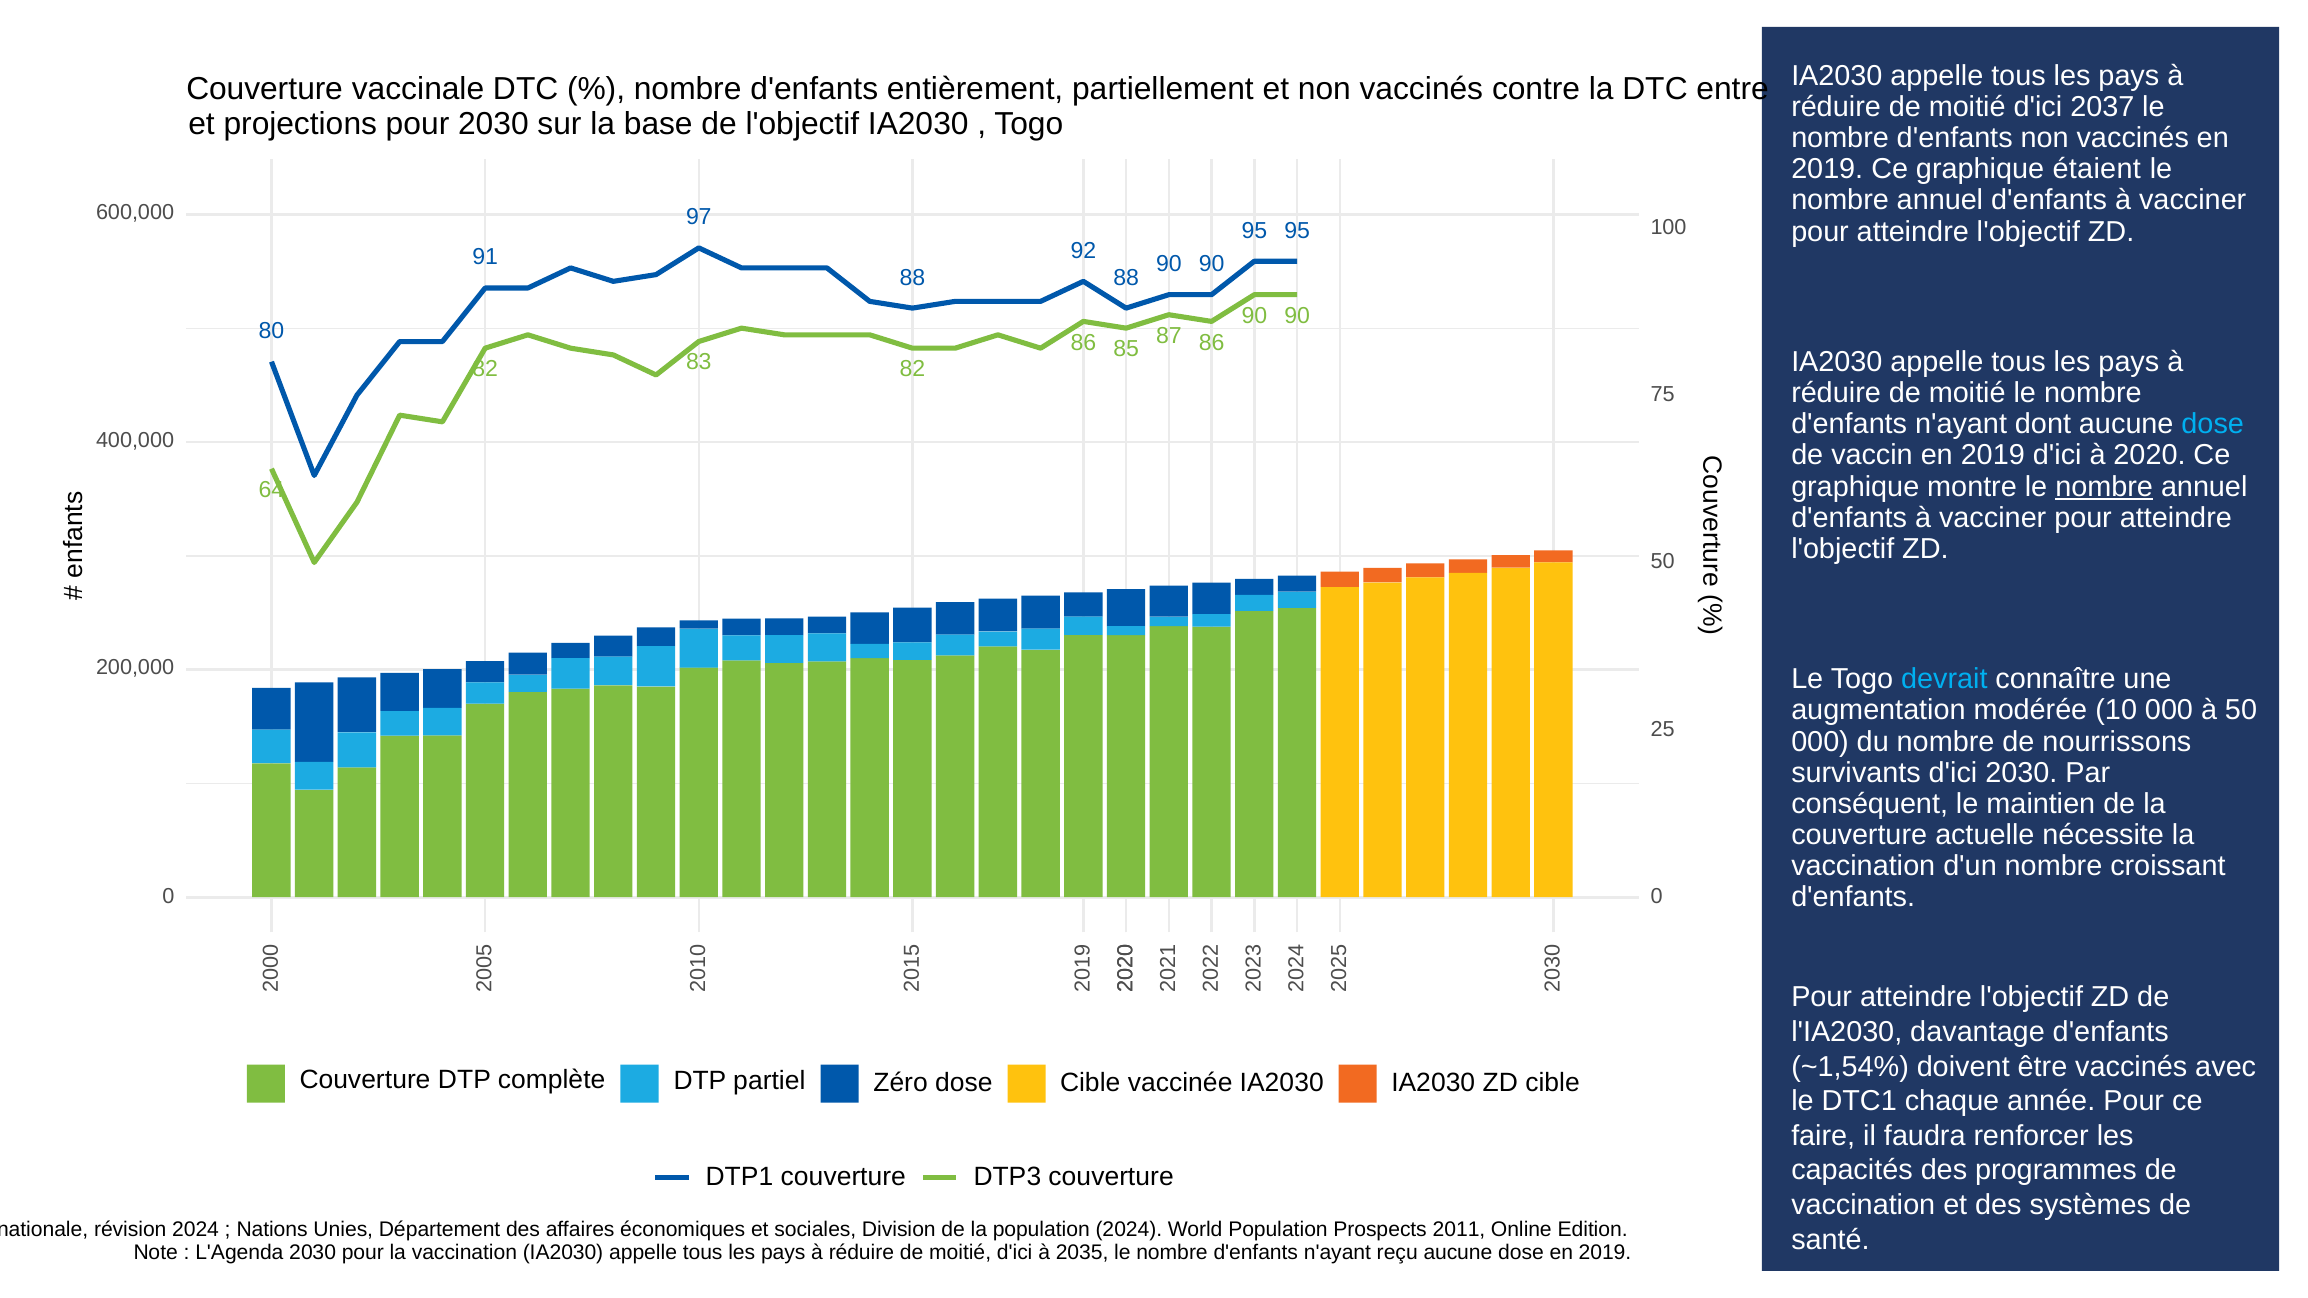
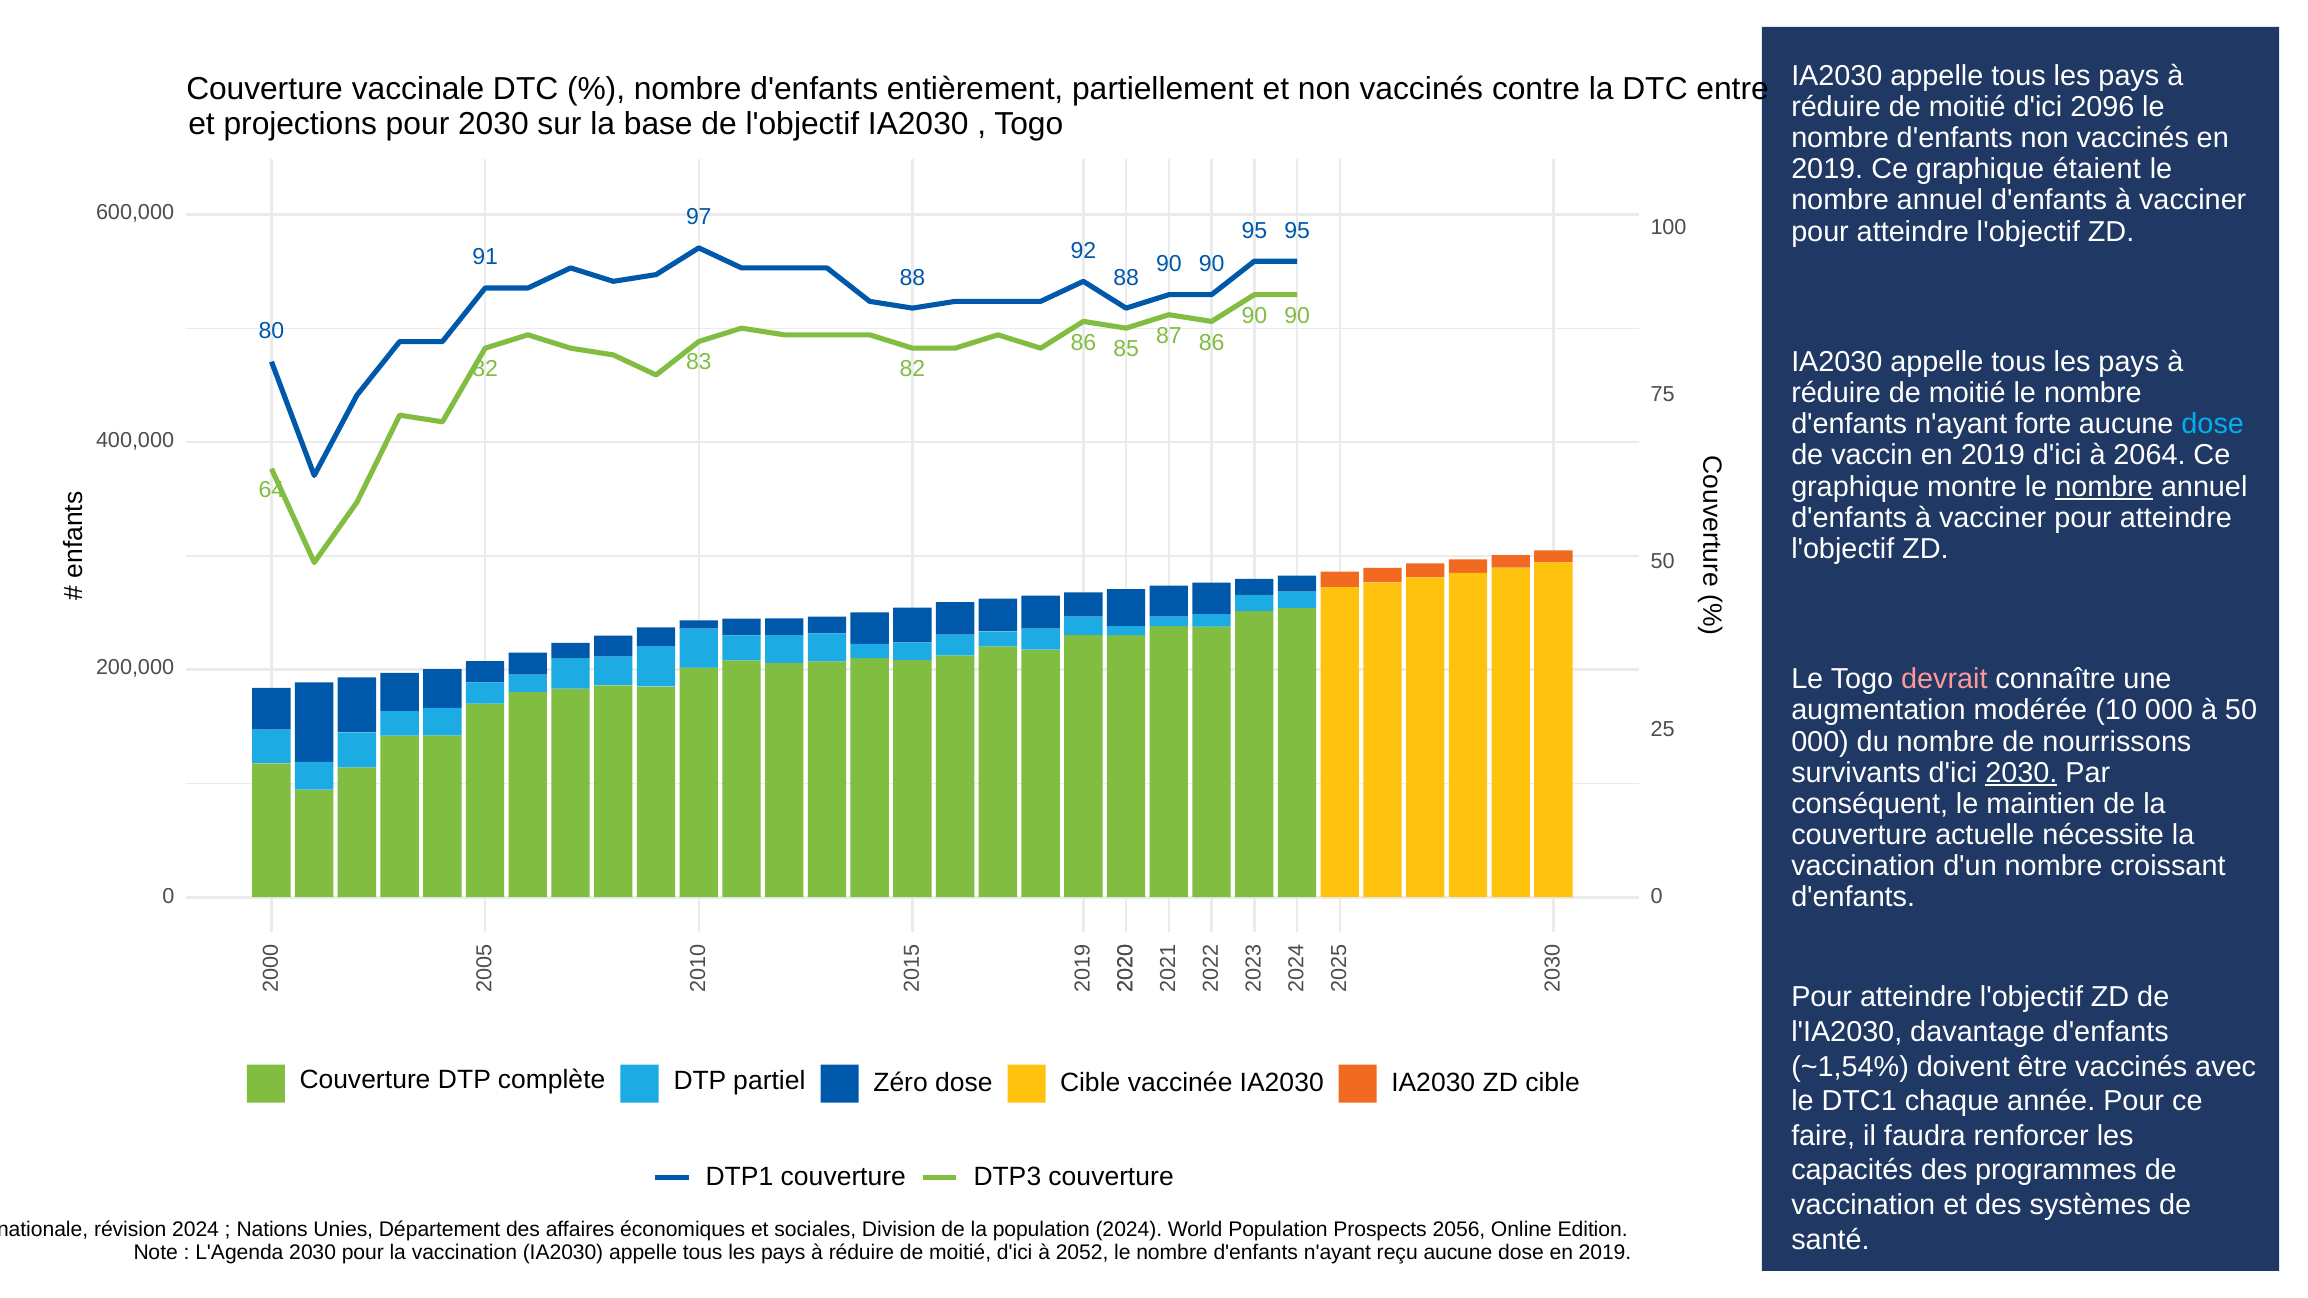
2037: 2037 -> 2096 (2102, 107)
dont: dont -> forte (2043, 424)
2020: 2020 -> 2064 (2150, 455)
devrait colour: light blue -> pink (1944, 679)
2030 underline: none -> present (2021, 773)
2011: 2011 -> 2056 (1459, 1230)
2035: 2035 -> 2052 (1082, 1253)
